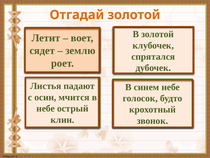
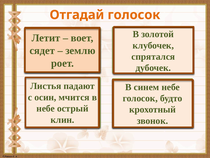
Отгадай золотой: золотой -> голосок (134, 15)
